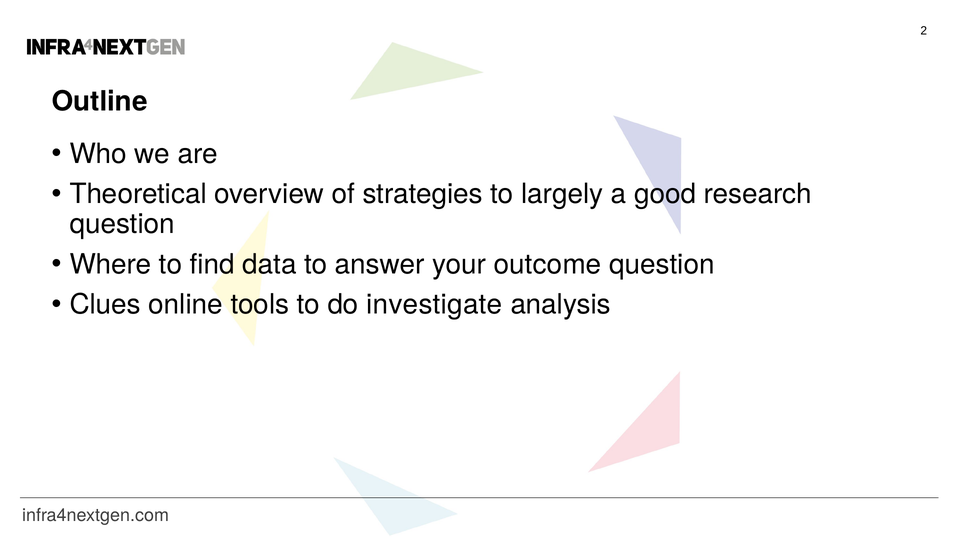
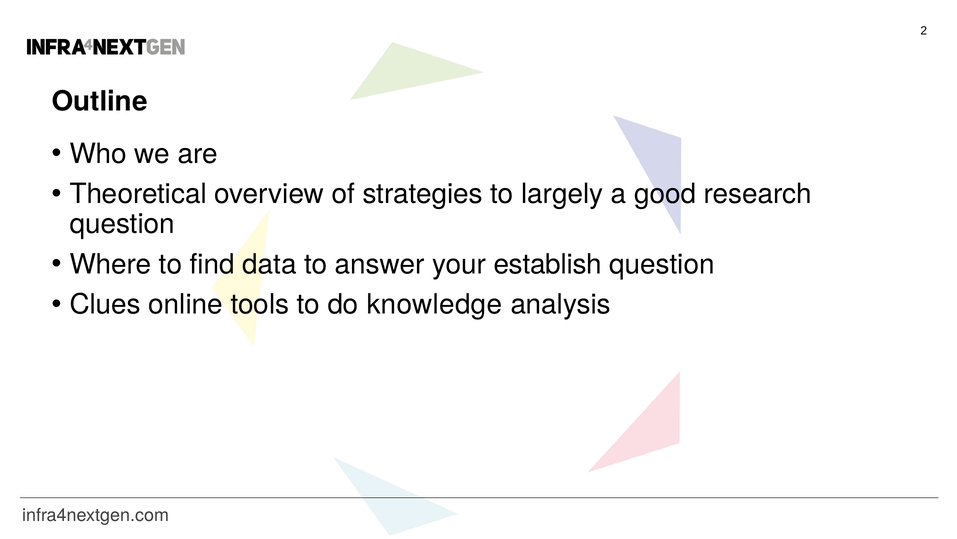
outcome: outcome -> establish (548, 264)
investigate: investigate -> knowledge (434, 304)
